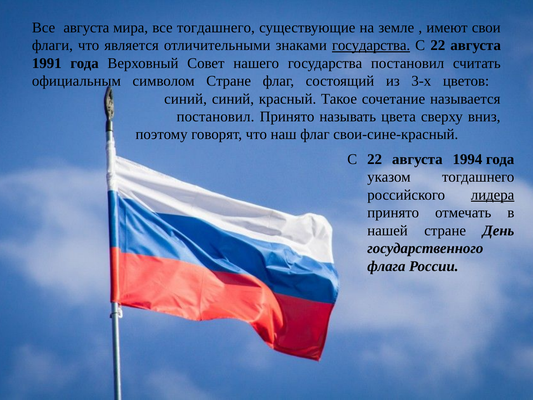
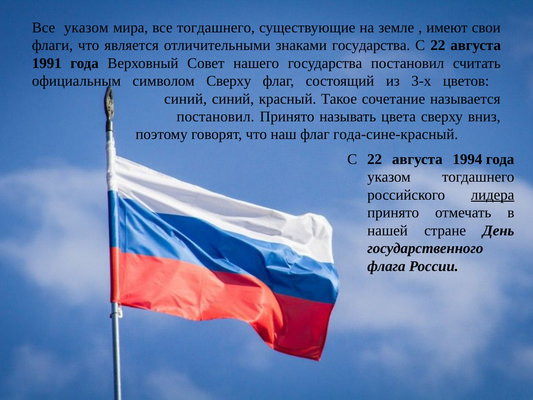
Все августа: августа -> указом (86, 28)
государства underline: present -> none (371, 45)
символом Стране: Стране -> Сверху (229, 81)
свои-сине-красный: свои-сине-красный -> года-сине-красный (396, 134)
